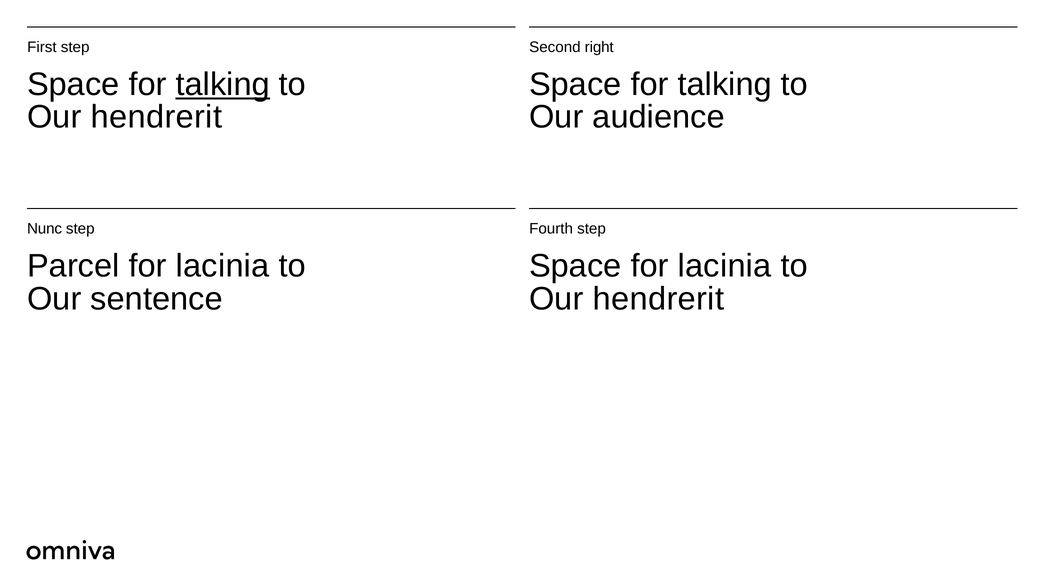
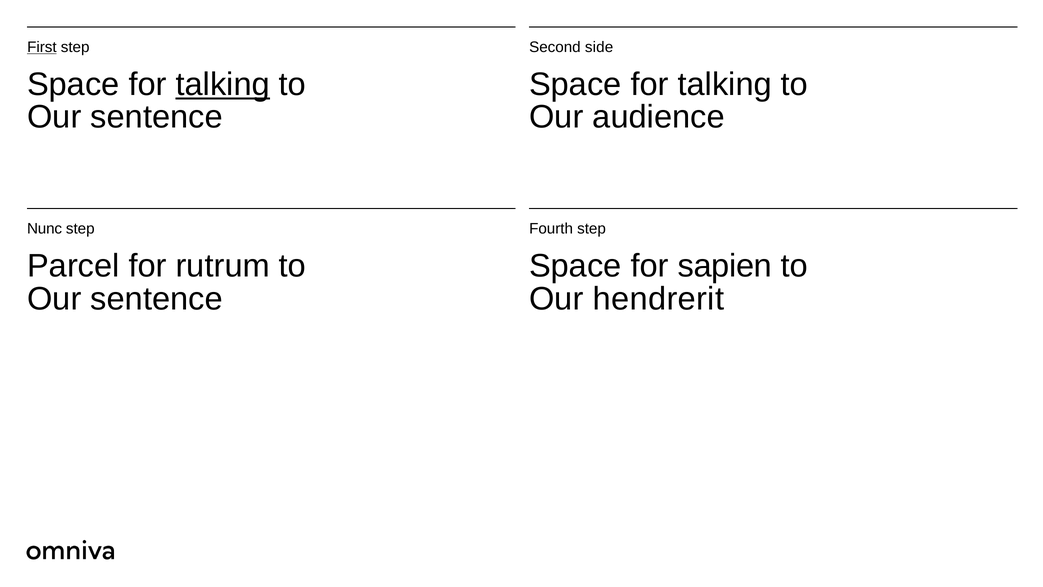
First underline: none -> present (42, 47)
right: right -> side (599, 47)
hendrerit: hendrerit -> sentence (157, 117)
lacinia: lacinia -> rutrum (223, 266)
Space for lacinia: lacinia -> sapien (725, 266)
